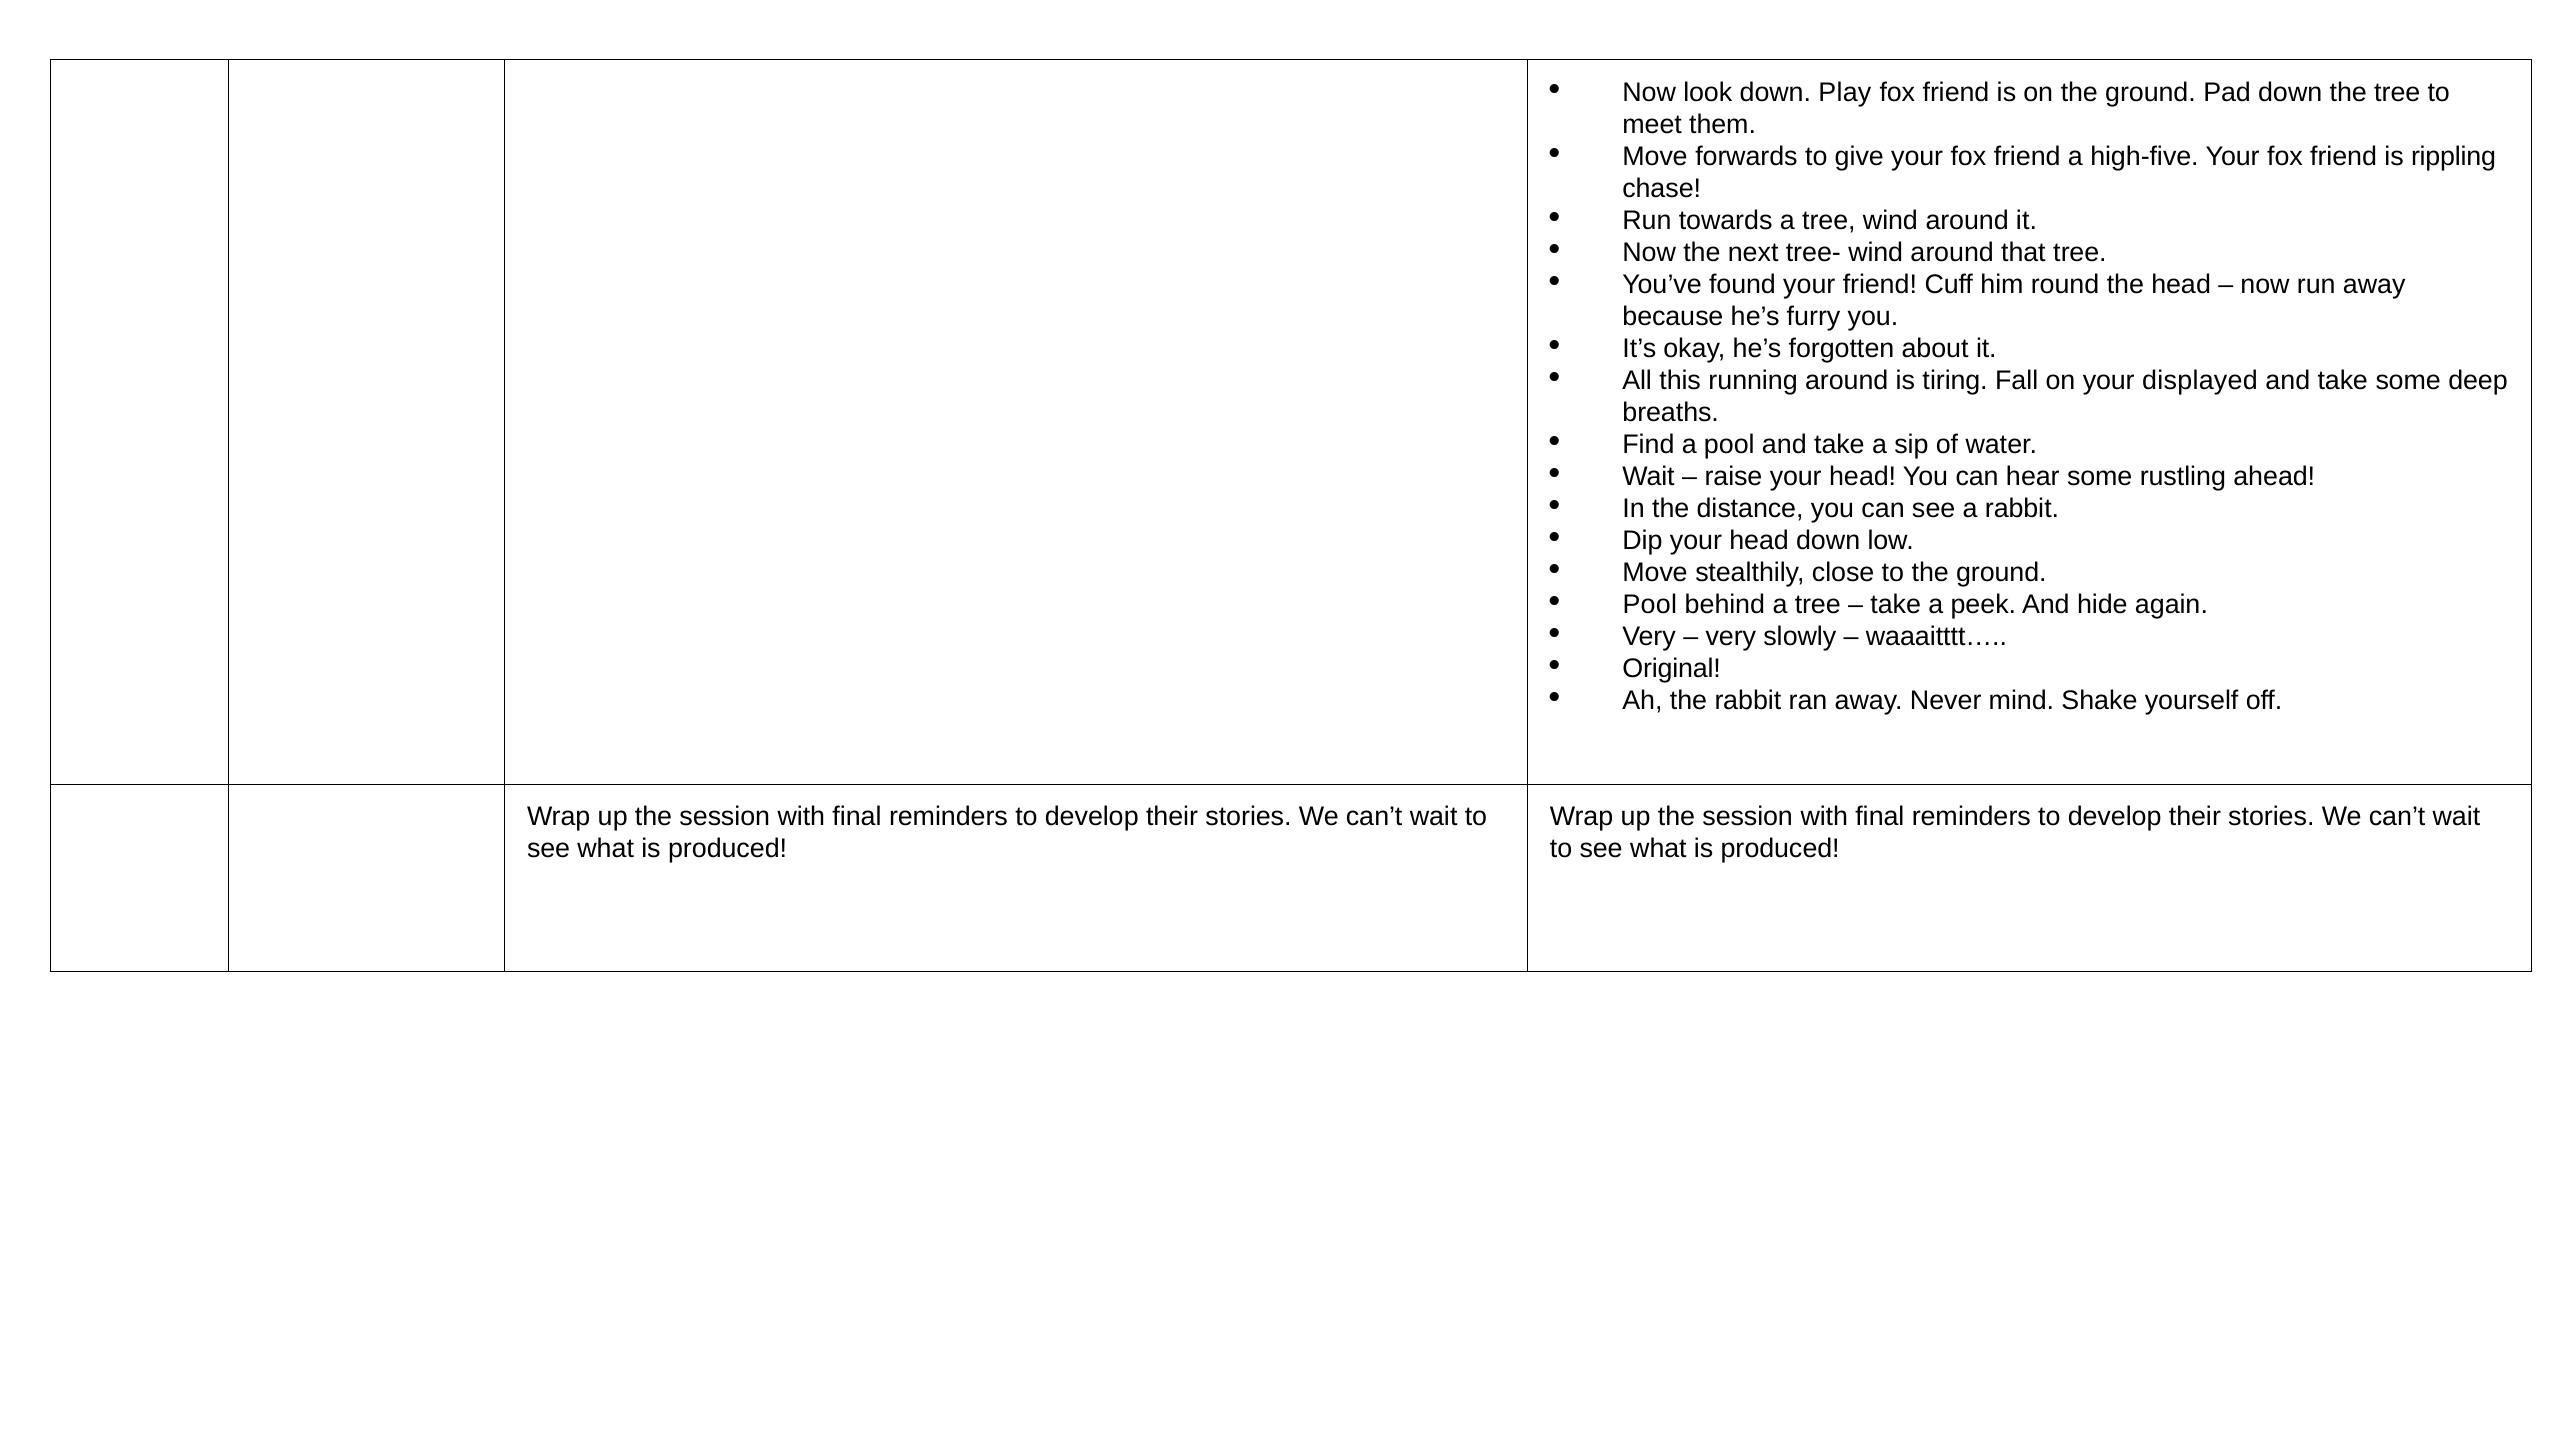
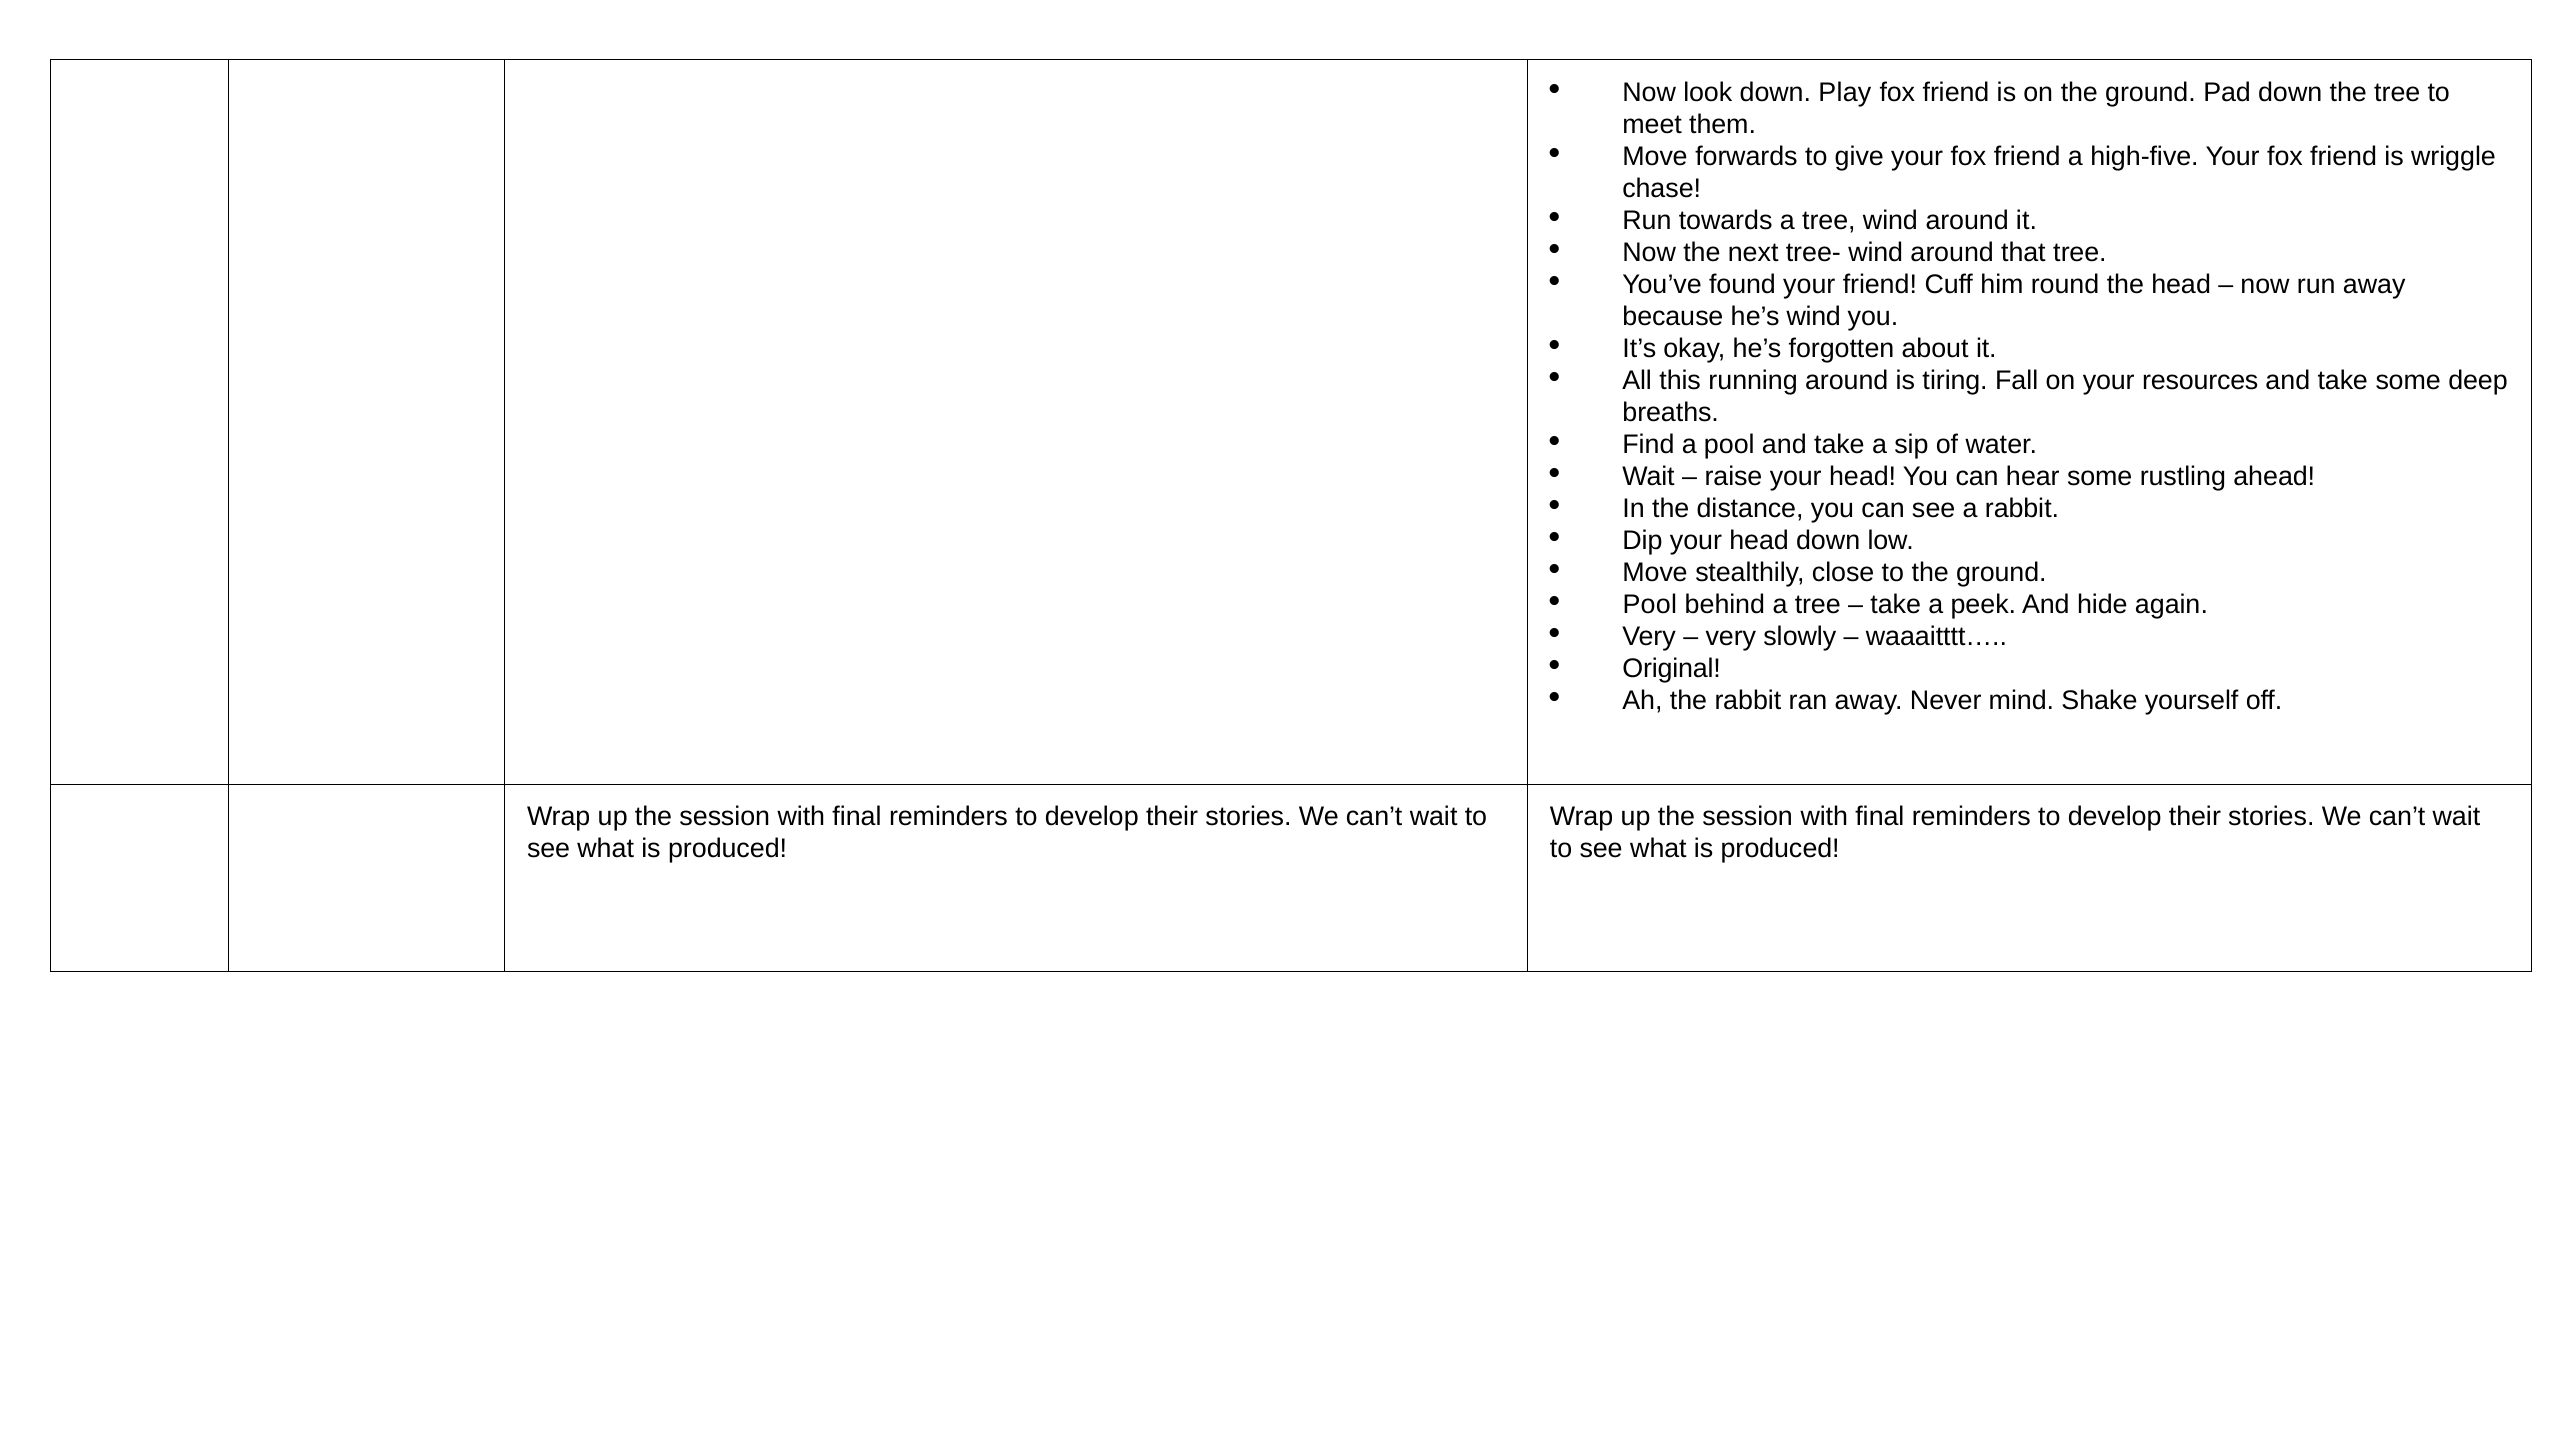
rippling: rippling -> wriggle (2453, 156)
he’s furry: furry -> wind (1814, 317)
displayed: displayed -> resources (2200, 381)
